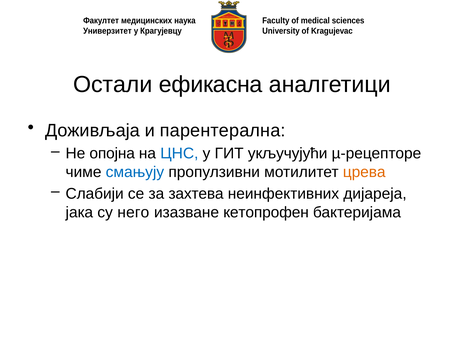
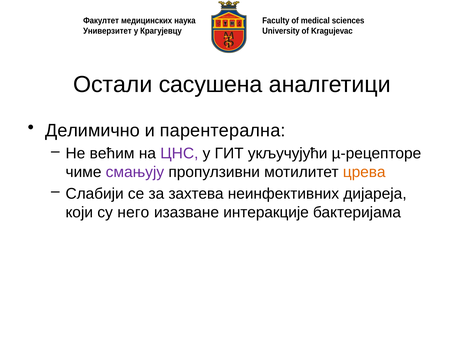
ефикасна: ефикасна -> сасушена (211, 85)
Доживљаја: Доживљаја -> Делимично (93, 130)
опојна: опојна -> већим (112, 154)
ЦНС colour: blue -> purple (179, 154)
смањују colour: blue -> purple (135, 172)
јака: јака -> који (79, 212)
кетопрофен: кетопрофен -> интеракције (266, 212)
